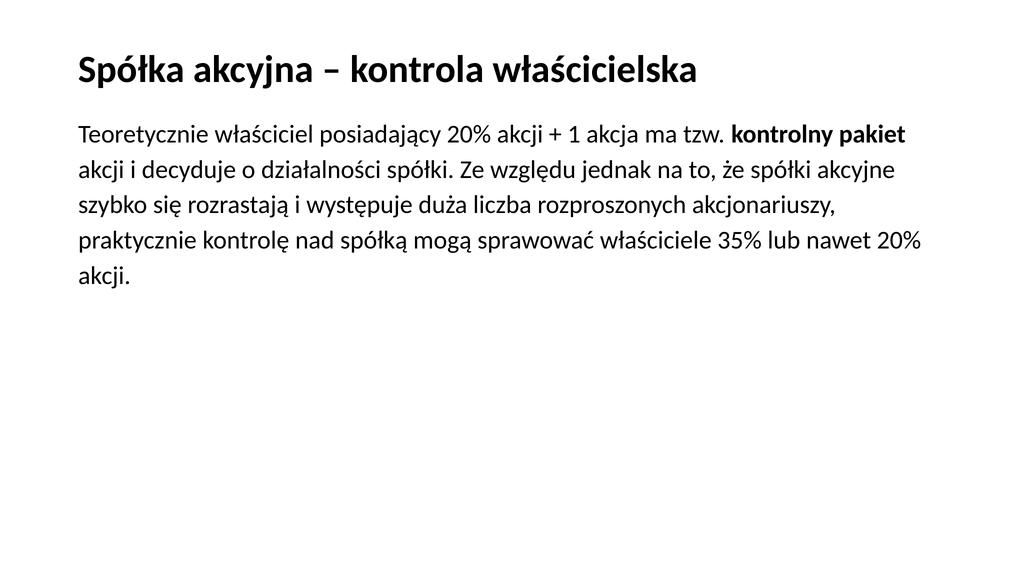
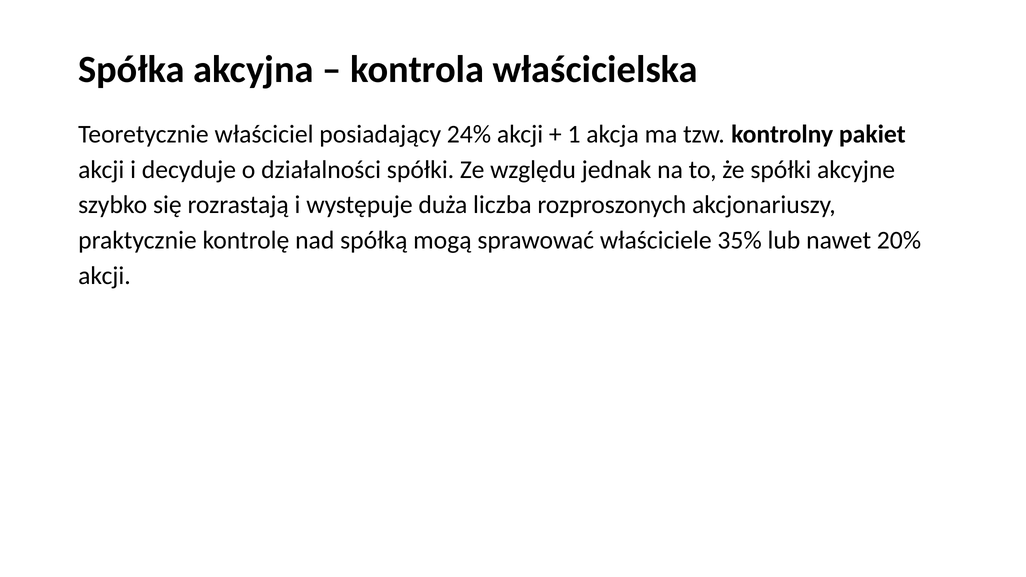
posiadający 20%: 20% -> 24% (469, 134)
